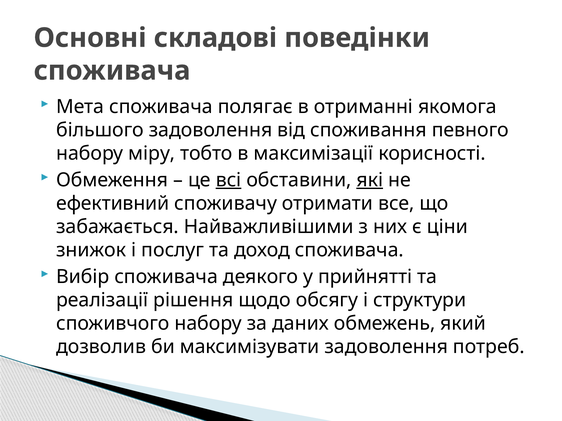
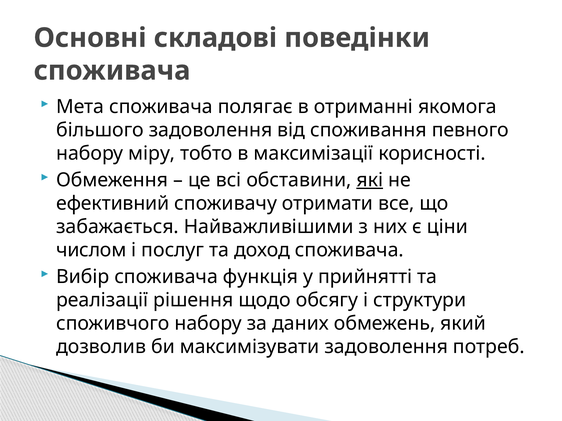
всі underline: present -> none (229, 180)
знижок: знижок -> числом (91, 250)
деякого: деякого -> функція (260, 277)
